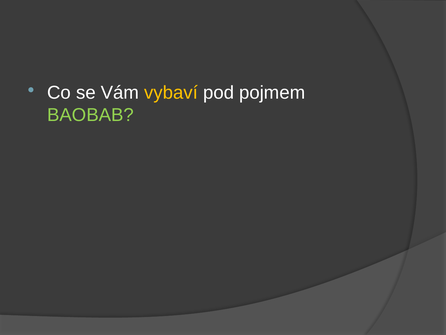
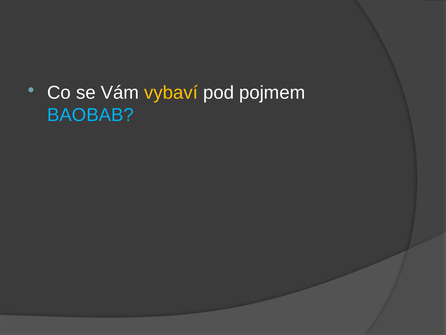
BAOBAB colour: light green -> light blue (91, 115)
